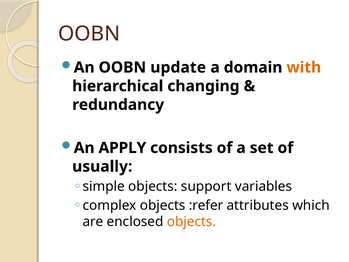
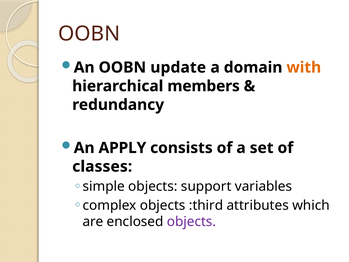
changing: changing -> members (204, 86)
usually: usually -> classes (102, 166)
:refer: :refer -> :third (206, 205)
objects colour: orange -> purple (192, 222)
